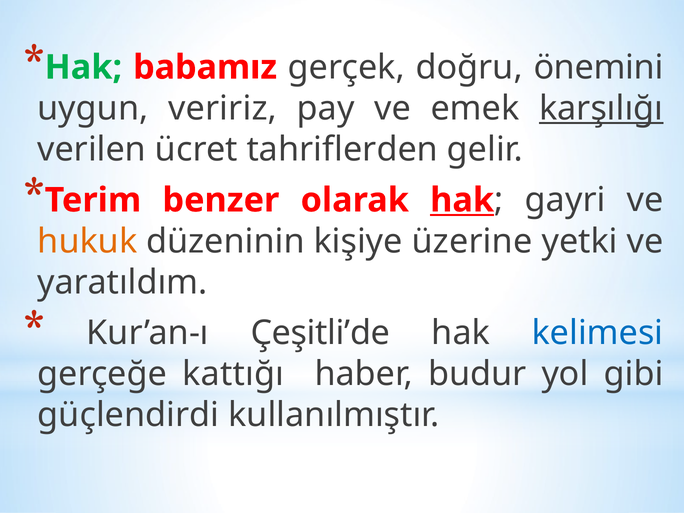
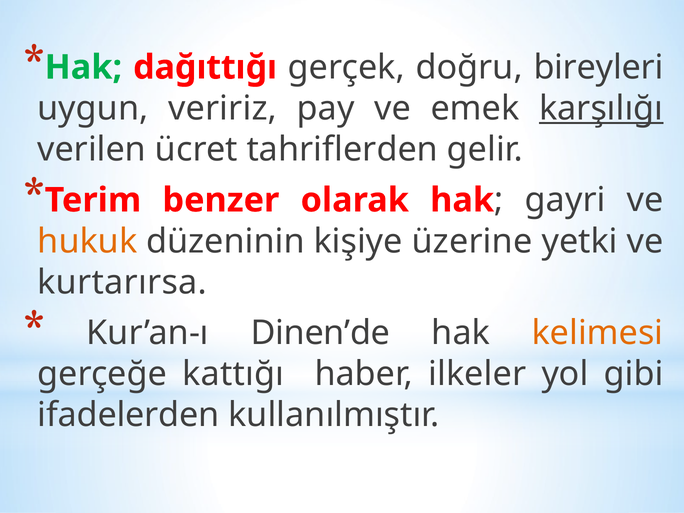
babamız: babamız -> dağıttığı (205, 67)
önemini: önemini -> bireyleri (599, 67)
hak underline: present -> none (462, 200)
yaratıldım: yaratıldım -> kurtarırsa (122, 282)
Çeşitli’de: Çeşitli’de -> Dinen’de (320, 333)
kelimesi colour: blue -> orange (597, 333)
budur: budur -> ilkeler (477, 374)
güçlendirdi: güçlendirdi -> ifadelerden (128, 415)
